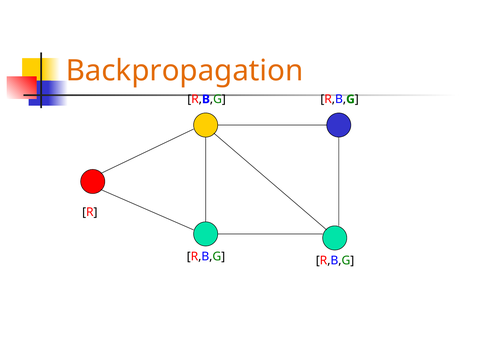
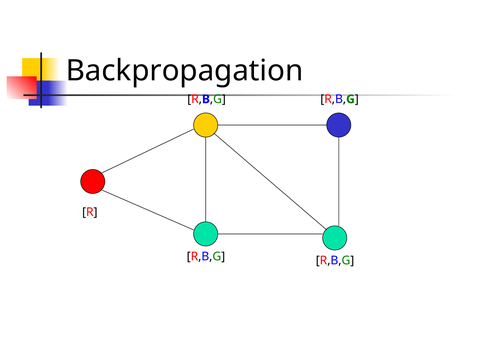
Backpropagation colour: orange -> black (185, 71)
